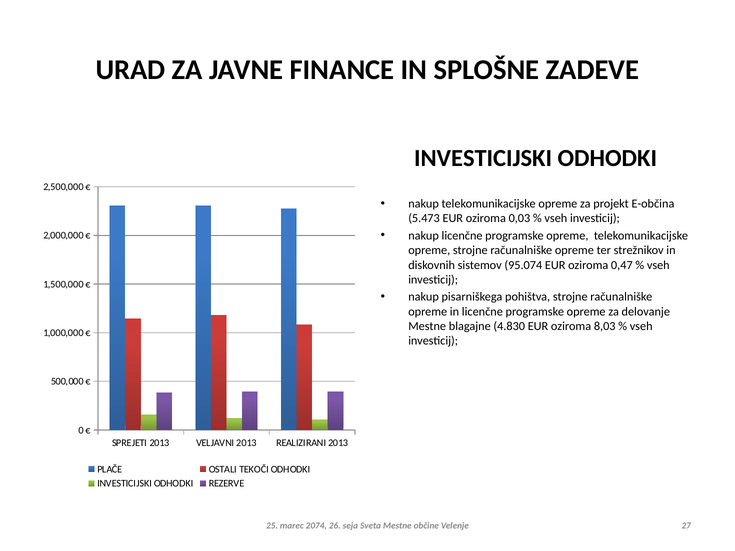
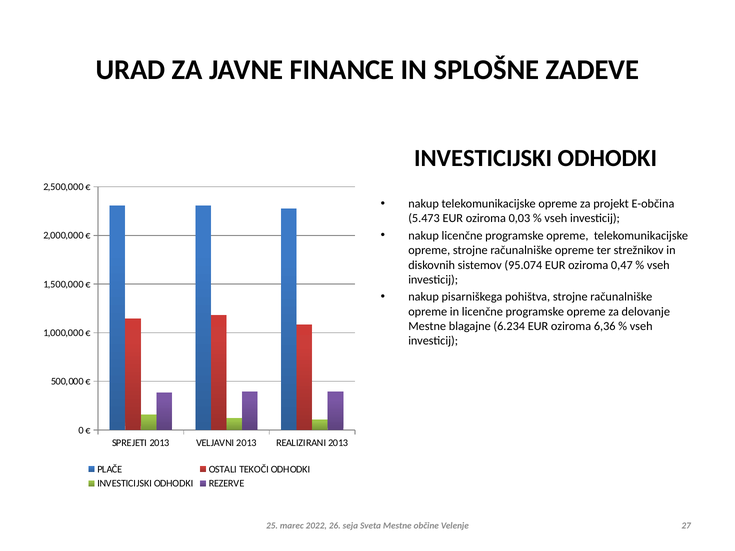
4.830: 4.830 -> 6.234 (509, 326)
8,03: 8,03 -> 6,36 (605, 326)
2074: 2074 -> 2022 (316, 526)
